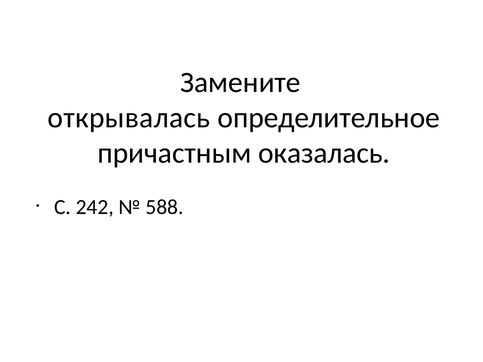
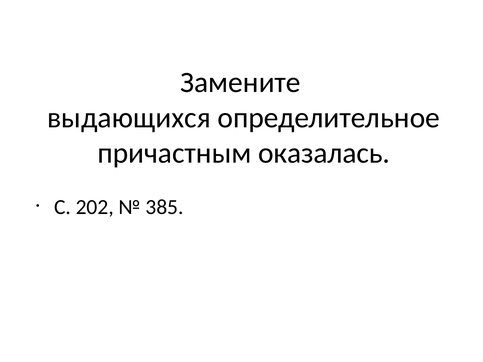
открывалась: открывалась -> выдающихся (129, 118)
242: 242 -> 202 (95, 207)
588: 588 -> 385 (165, 207)
